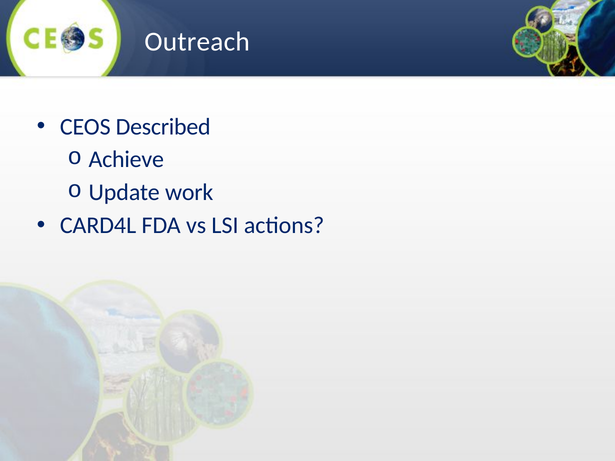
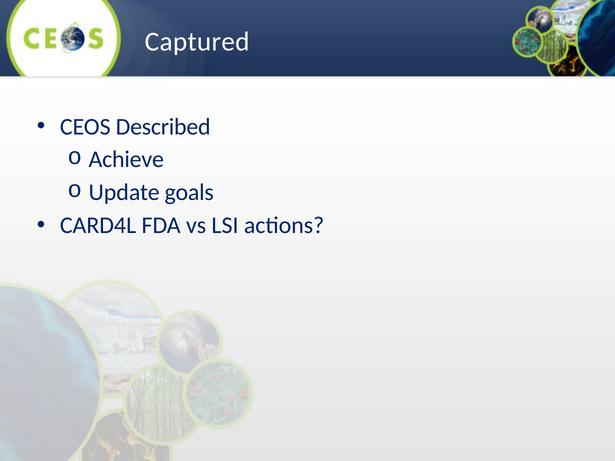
Outreach: Outreach -> Captured (197, 42)
work: work -> goals (189, 193)
